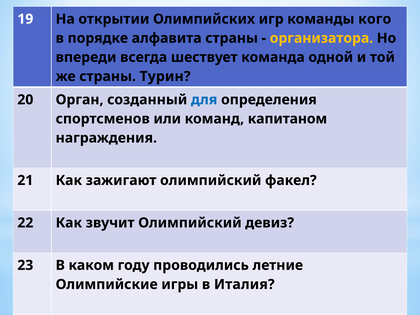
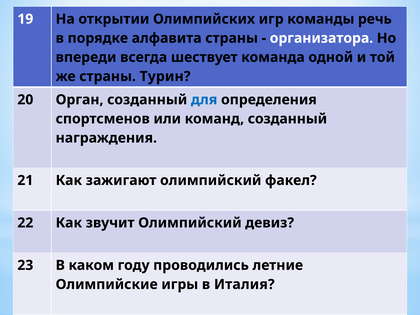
кого: кого -> речь (375, 19)
организатора colour: yellow -> white (321, 38)
команд капитаном: капитаном -> созданный (287, 119)
